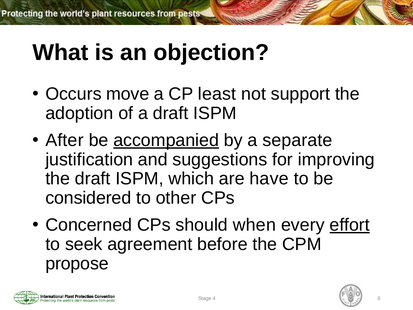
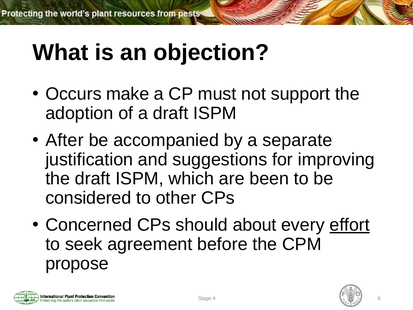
move: move -> make (128, 94)
least: least -> must (217, 94)
accompanied underline: present -> none (166, 140)
have: have -> been (269, 179)
when: when -> about (255, 225)
